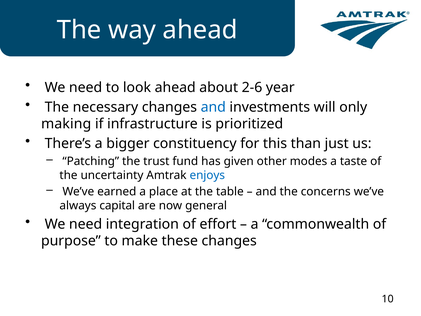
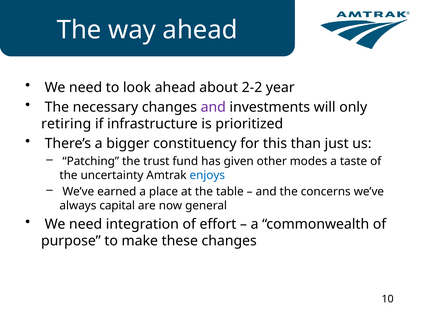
2-6: 2-6 -> 2-2 (252, 87)
and colour: blue -> purple (213, 107)
making: making -> retiring (66, 124)
